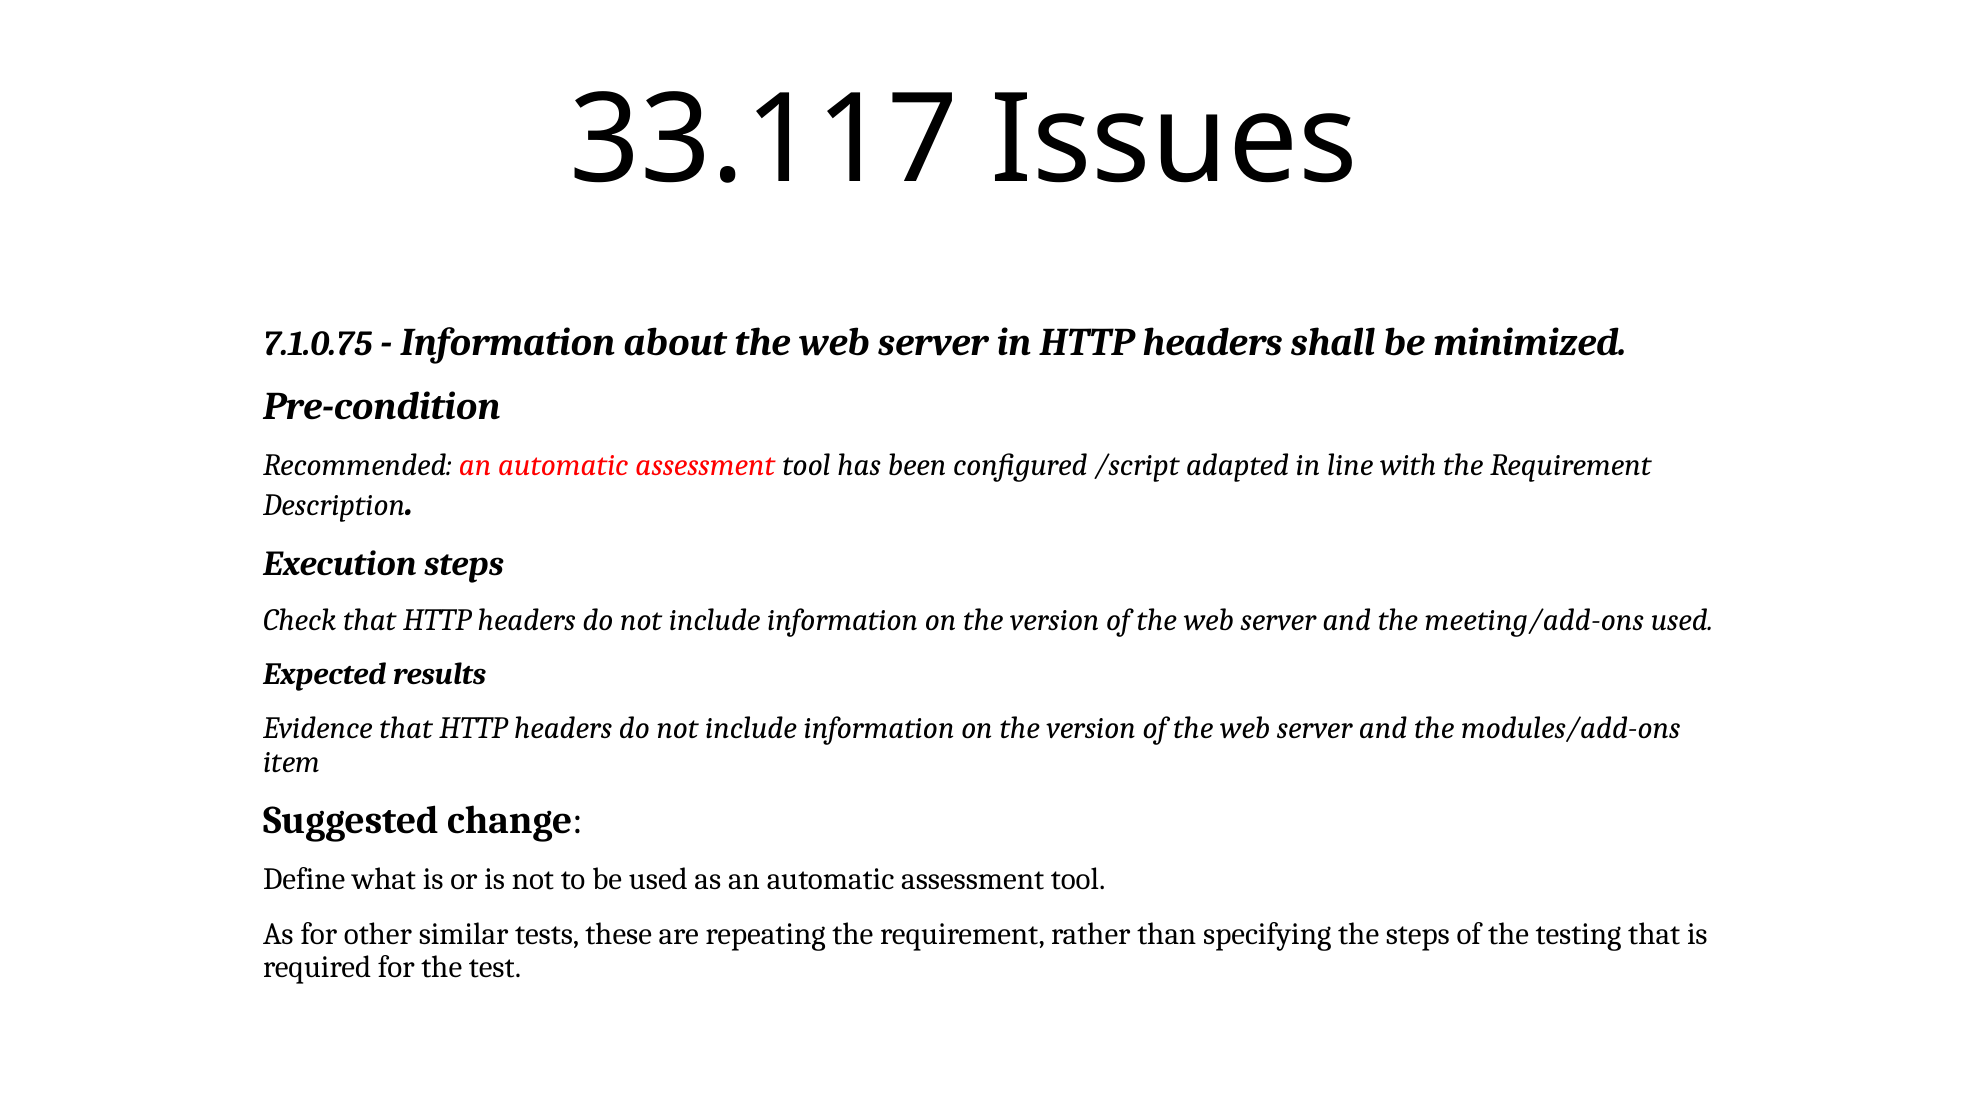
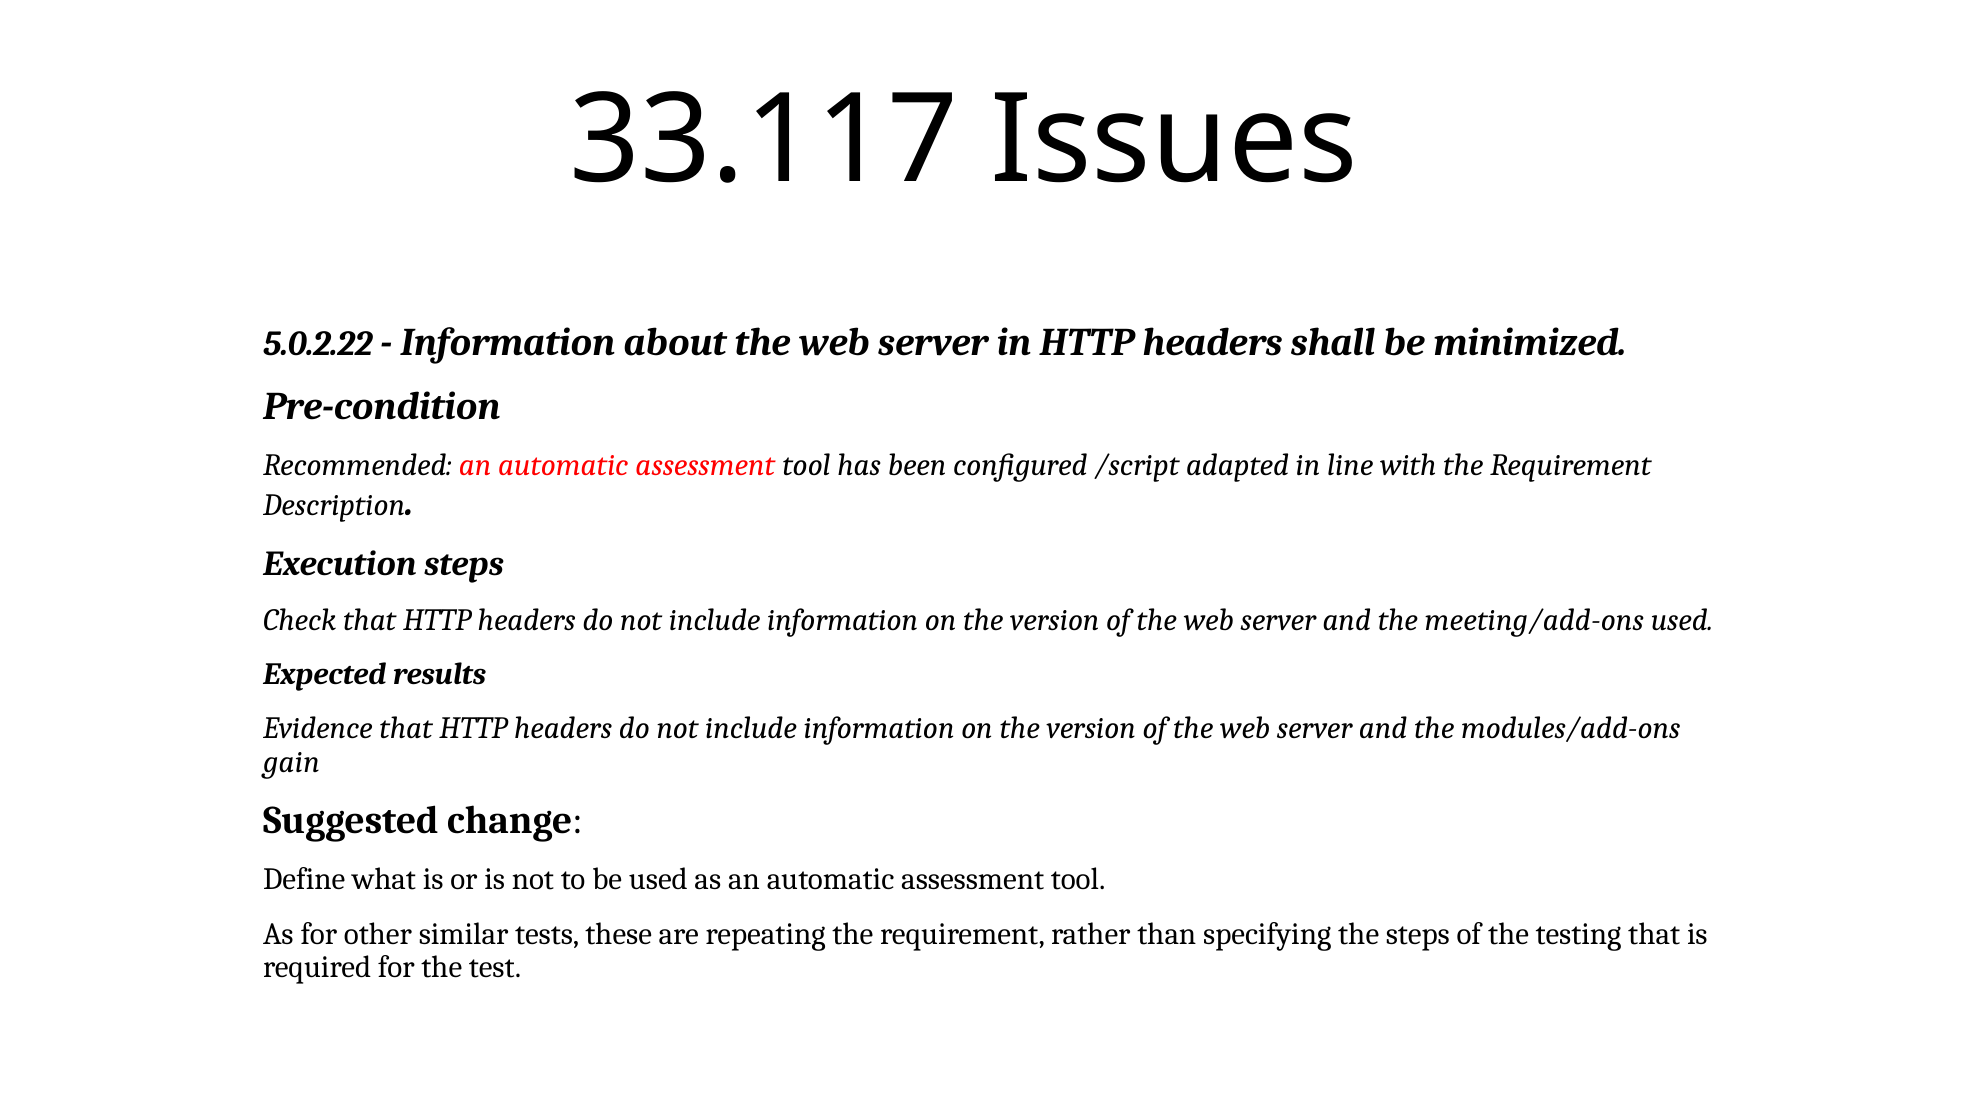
7.1.0.75: 7.1.0.75 -> 5.0.2.22 (318, 344)
item: item -> gain (291, 762)
